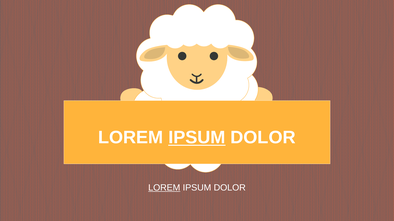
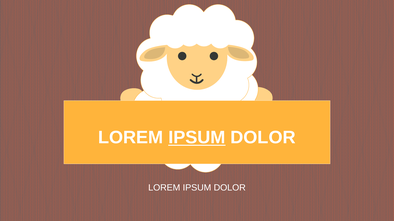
LOREM underline: present -> none (164, 188)
